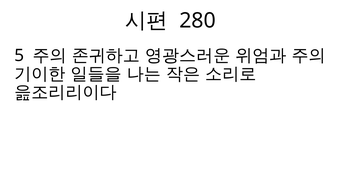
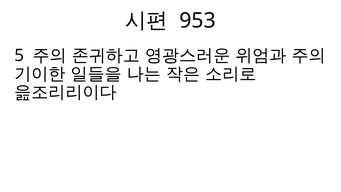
280: 280 -> 953 (198, 21)
